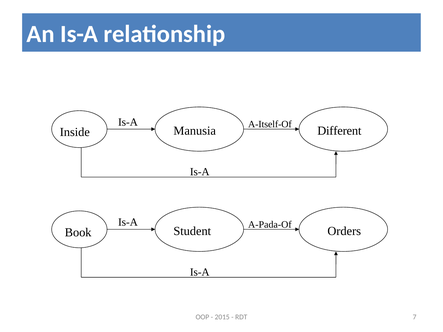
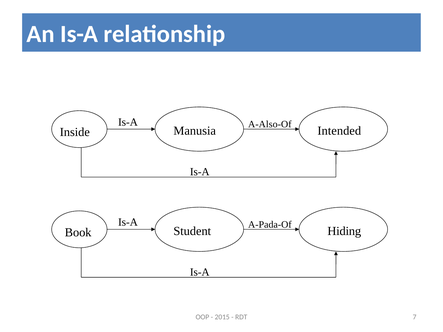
A-Itself-Of: A-Itself-Of -> A-Also-Of (270, 124)
Different: Different -> Intended (339, 131)
Orders: Orders -> Hiding (344, 231)
